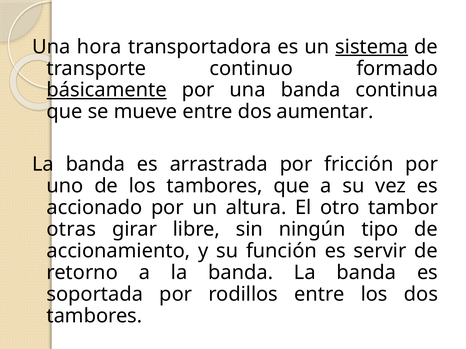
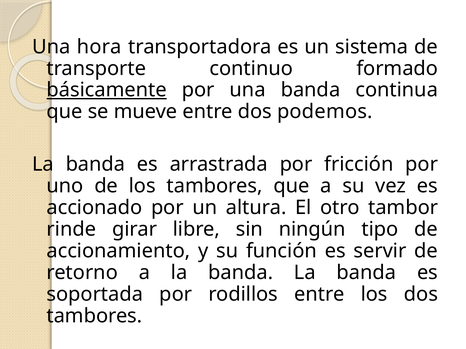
sistema underline: present -> none (372, 47)
aumentar: aumentar -> podemos (325, 112)
otras: otras -> rinde (71, 230)
